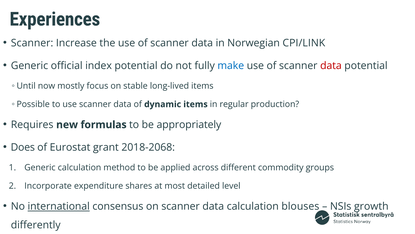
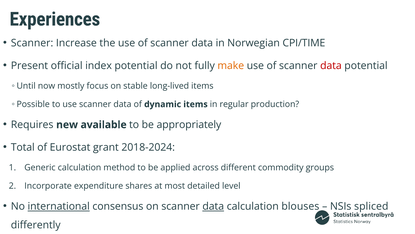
CPI/LINK: CPI/LINK -> CPI/TIME (304, 43)
Generic: Generic -> Present (29, 66)
make colour: blue -> orange (231, 66)
formulas: formulas -> available (104, 124)
Does: Does -> Total (23, 147)
2018-2068: 2018-2068 -> 2018-2024 (148, 147)
data underline: none -> present (213, 206)
growth: growth -> spliced (371, 206)
